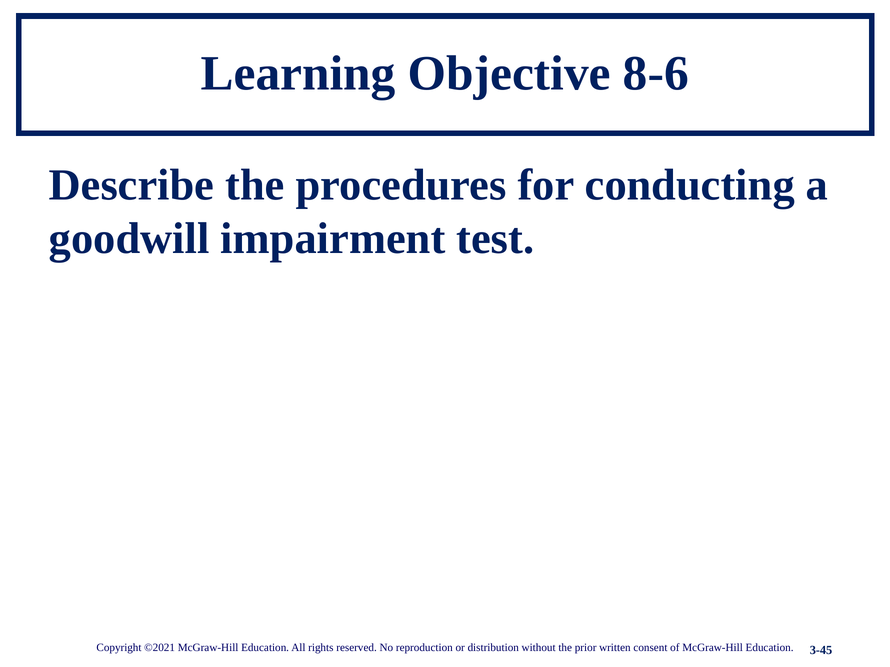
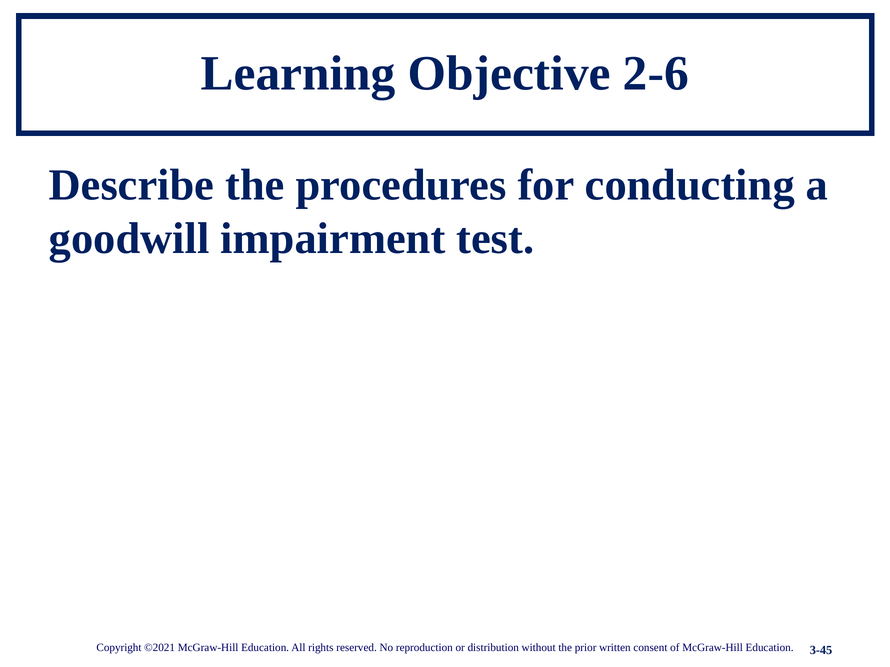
8-6: 8-6 -> 2-6 (656, 73)
